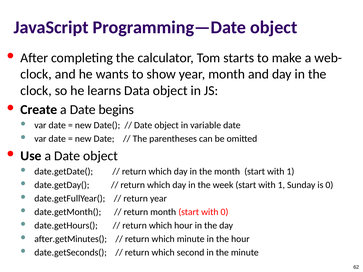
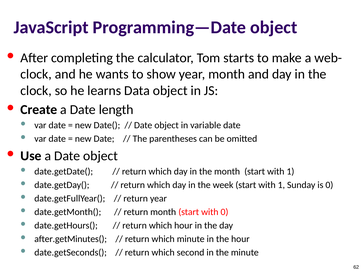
begins: begins -> length (116, 110)
